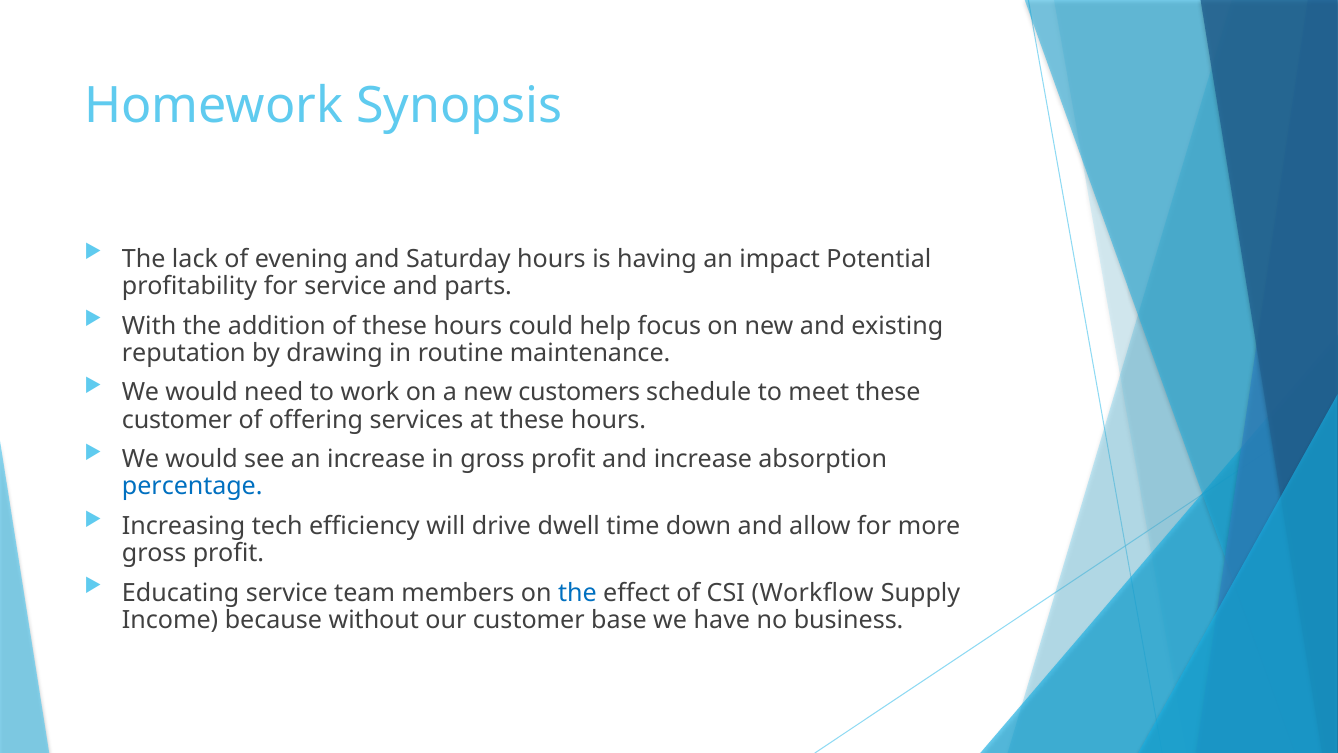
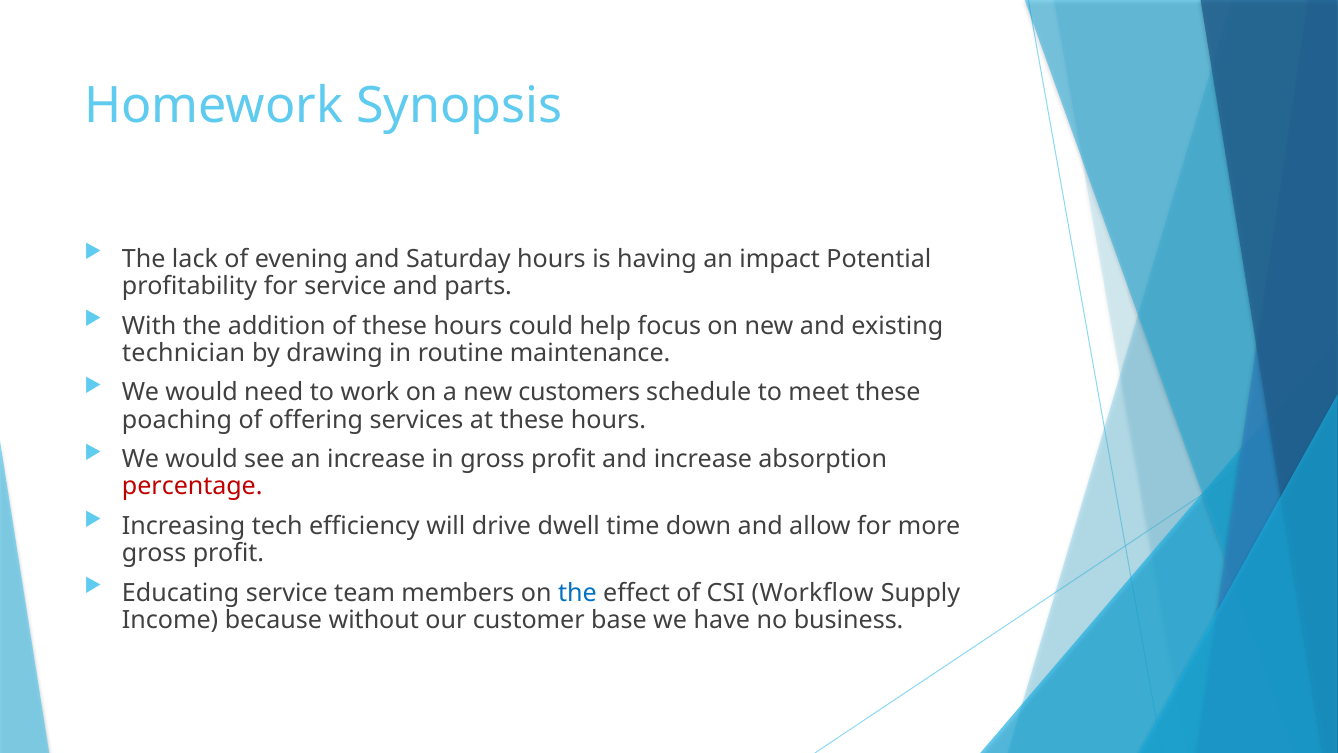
reputation: reputation -> technician (184, 353)
customer: customer -> poaching (177, 420)
percentage colour: blue -> red (192, 486)
